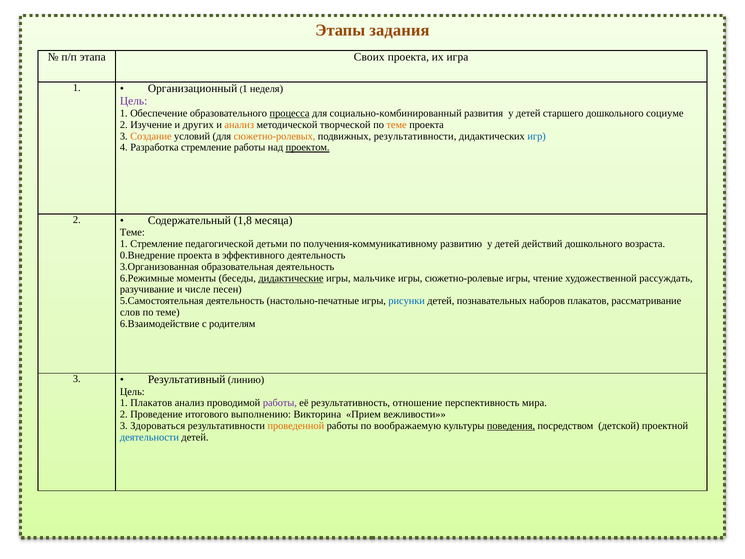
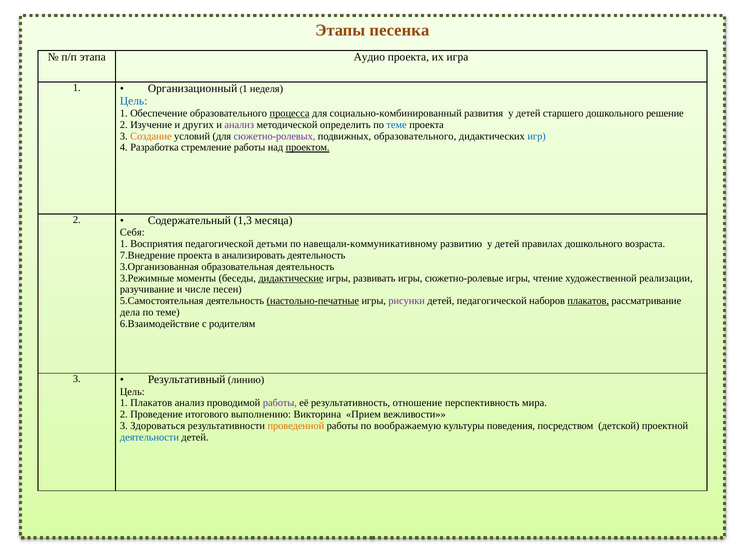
задания: задания -> песенка (399, 30)
Своих: Своих -> Аудио (369, 57)
Цель colour: purple -> blue (134, 101)
социуме: социуме -> решение (665, 113)
анализ colour: orange -> purple (239, 125)
творческой: творческой -> определить (345, 125)
теме colour: orange -> blue (397, 125)
сюжетно-ролевых colour: orange -> purple (275, 136)
подвижных результативности: результативности -> образовательного (415, 136)
1,8: 1,8 -> 1,3 (243, 220)
Теме: Теме -> Себя (132, 232)
1 Стремление: Стремление -> Восприятия (156, 244)
получения-коммуникативному: получения-коммуникативному -> навещали-коммуникативному (370, 244)
действий: действий -> правилах (542, 244)
0.Внедрение: 0.Внедрение -> 7.Внедрение (148, 255)
эффективного: эффективного -> анализировать (253, 255)
6.Режимные: 6.Режимные -> 3.Режимные (147, 278)
мальчике: мальчике -> развивать (374, 278)
рассуждать: рассуждать -> реализации (666, 278)
настольно-печатные underline: none -> present (313, 301)
рисунки colour: blue -> purple (407, 301)
детей познавательных: познавательных -> педагогической (492, 301)
плакатов underline: none -> present (588, 301)
слов: слов -> дела (130, 312)
поведения underline: present -> none (511, 426)
